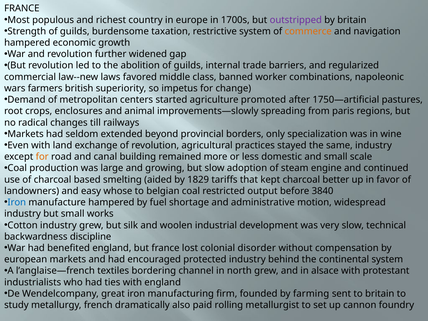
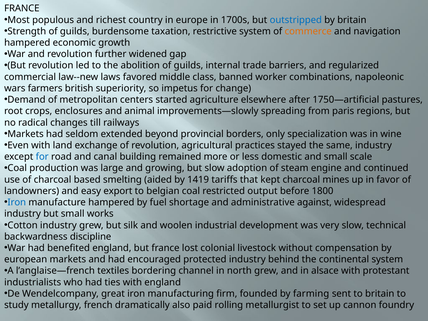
outstripped colour: purple -> blue (296, 20)
promoted: promoted -> elsewhere (264, 100)
for colour: orange -> blue (42, 157)
1829: 1829 -> 1419 (198, 180)
better: better -> mines (336, 180)
whose: whose -> export (118, 191)
3840: 3840 -> 1800 (323, 191)
motion: motion -> against (314, 202)
disorder: disorder -> livestock (257, 248)
